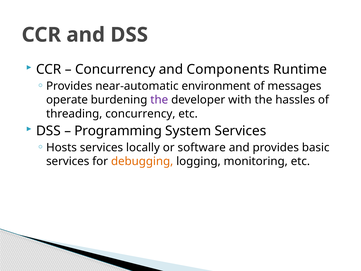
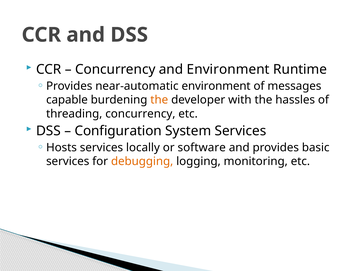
and Components: Components -> Environment (228, 69)
operate: operate -> capable (67, 100)
the colour: purple -> orange (159, 100)
Programming: Programming -> Configuration (118, 131)
